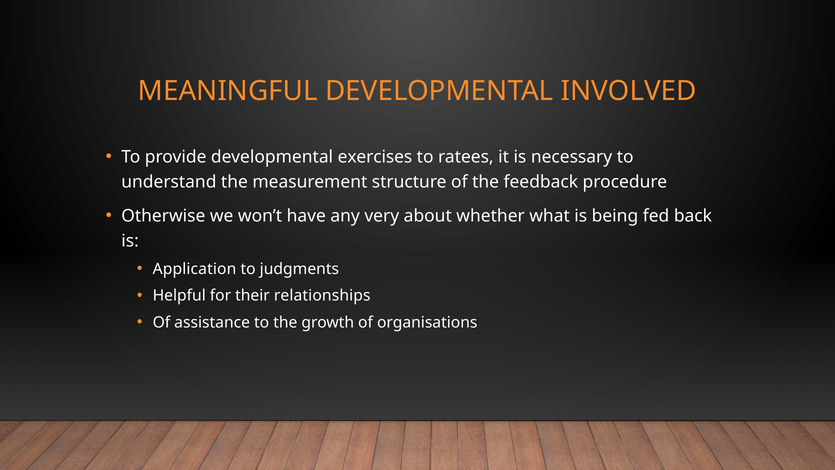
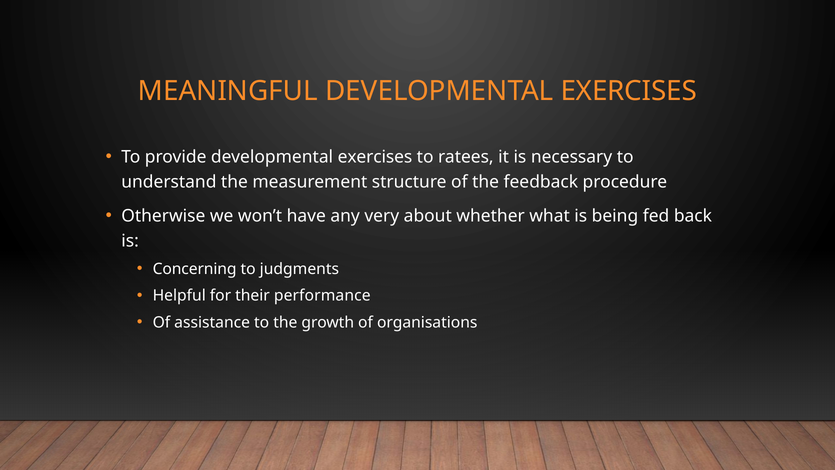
MEANINGFUL DEVELOPMENTAL INVOLVED: INVOLVED -> EXERCISES (629, 91)
Application: Application -> Concerning (195, 269)
relationships: relationships -> performance (322, 296)
